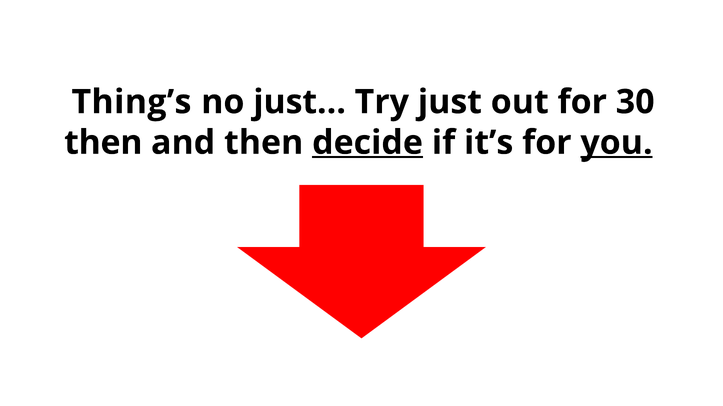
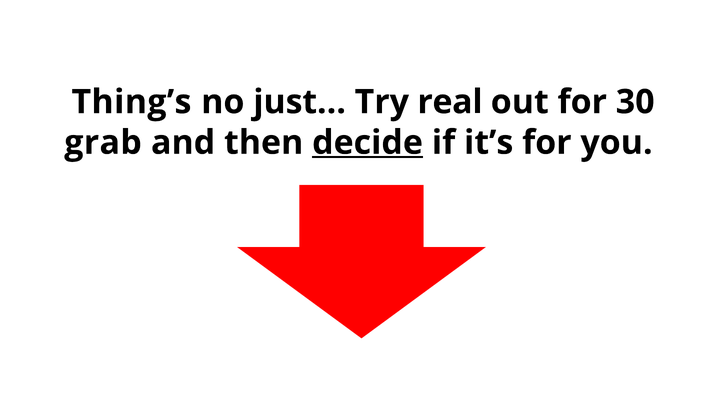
just: just -> real (450, 102)
then: then -> grab (103, 143)
you underline: present -> none (617, 143)
